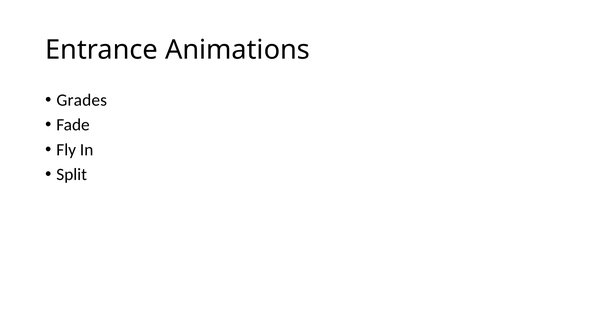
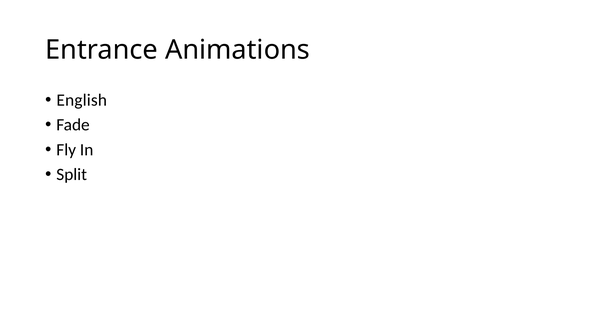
Grades: Grades -> English (82, 100)
